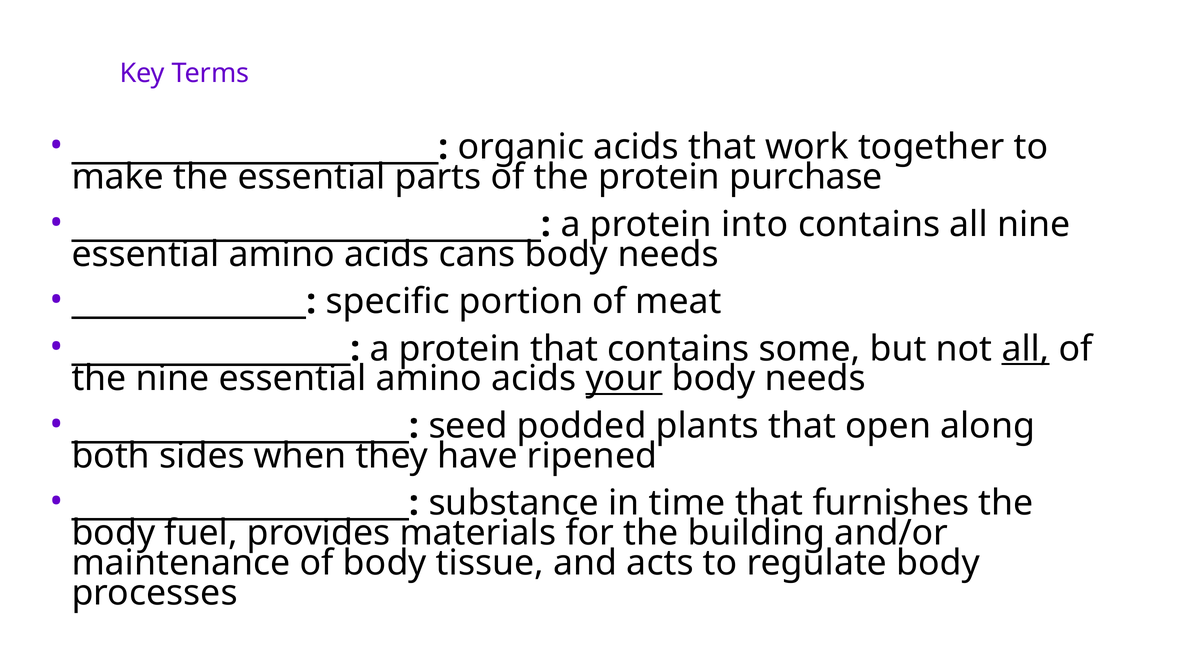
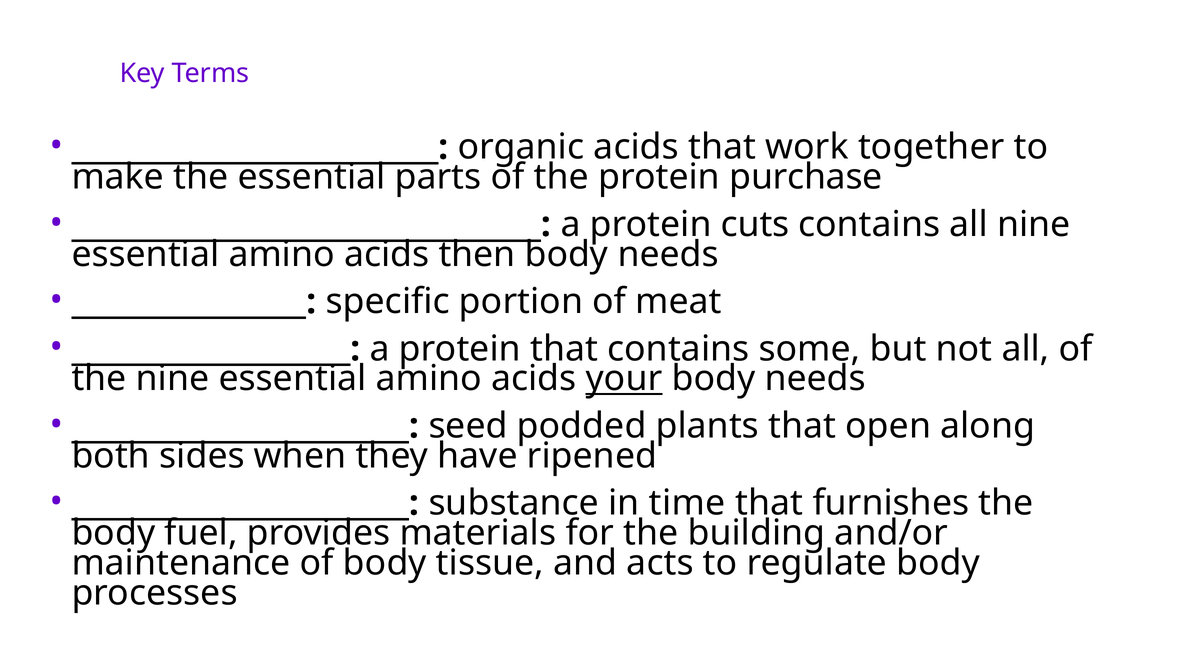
into: into -> cuts (755, 224)
cans: cans -> then (477, 254)
all underline: present -> none (1026, 349)
